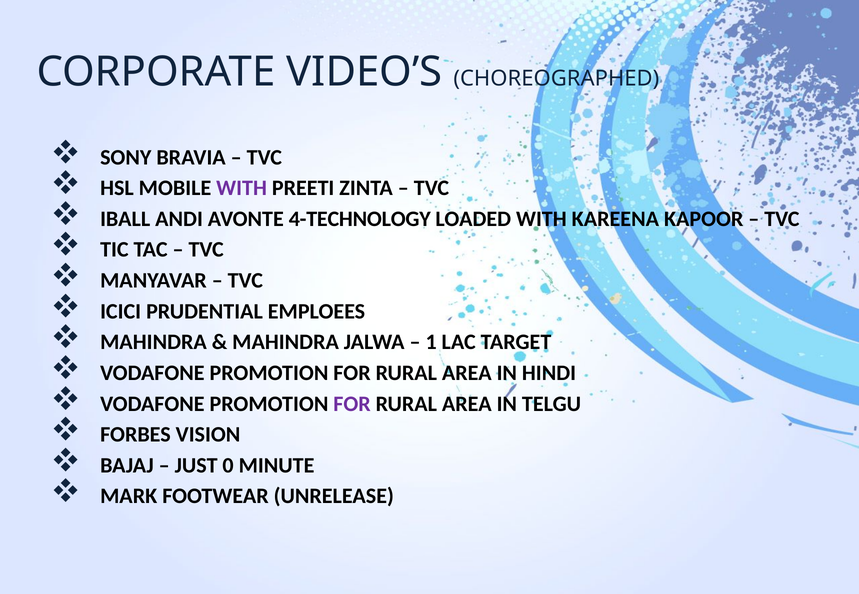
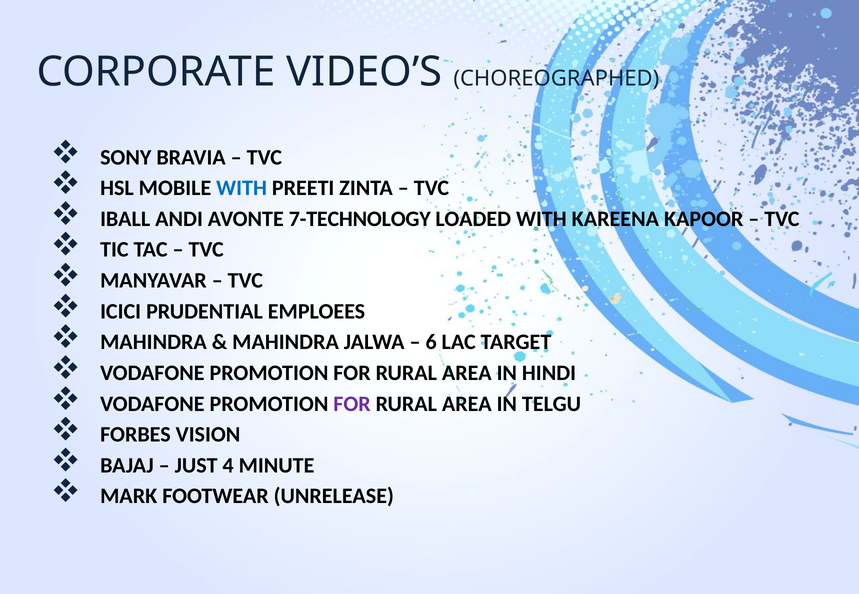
WITH colour: purple -> blue (242, 188)
4-TECHNOLOGY: 4-TECHNOLOGY -> 7-TECHNOLOGY (360, 219)
1: 1 -> 6 (431, 343)
0: 0 -> 4 (228, 466)
